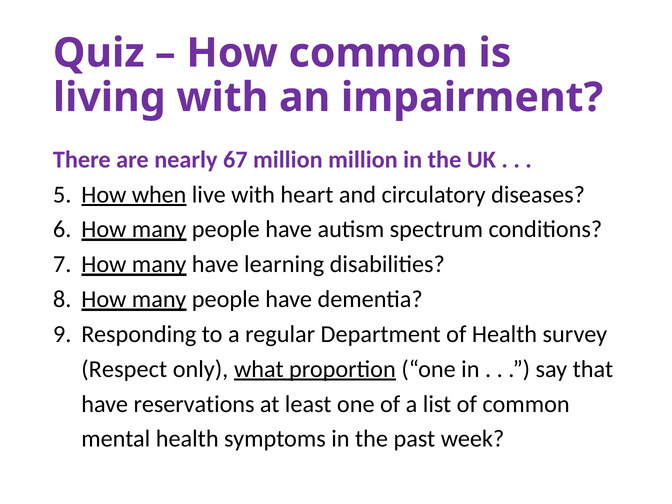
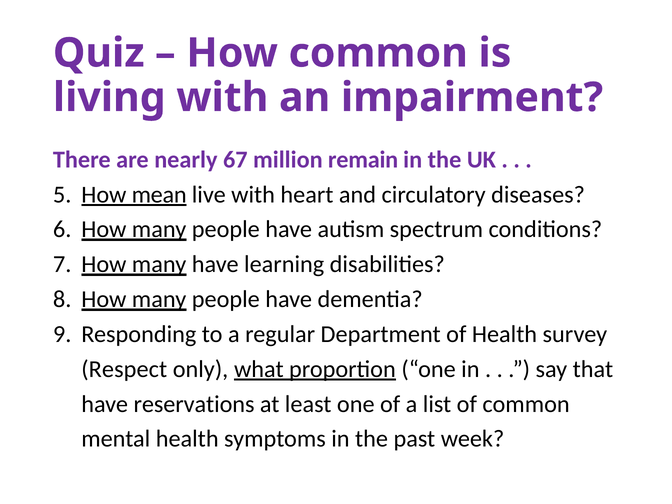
million million: million -> remain (363, 160)
when: when -> mean (159, 195)
